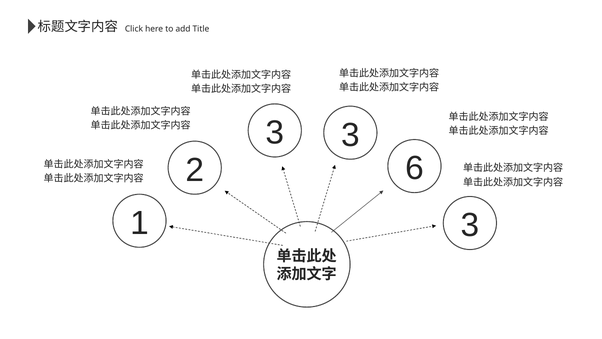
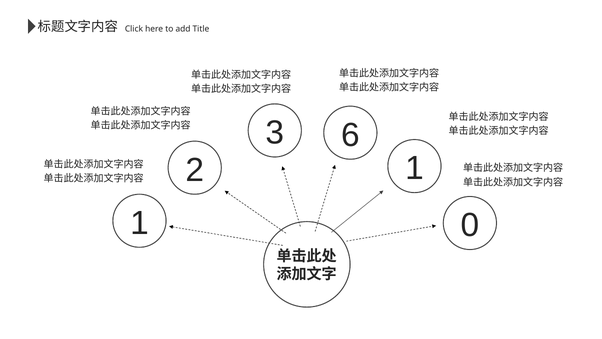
3 3: 3 -> 6 (350, 135)
2 6: 6 -> 1 (414, 168)
1 3: 3 -> 0 (470, 225)
